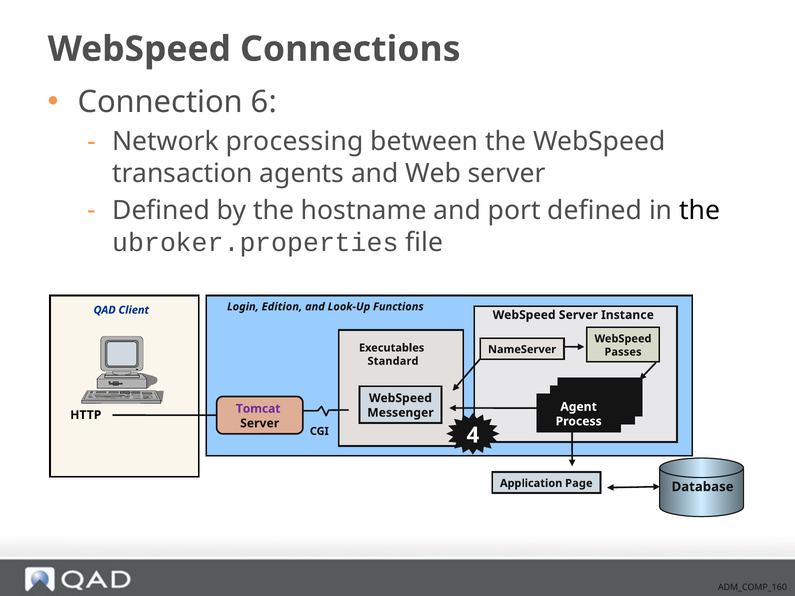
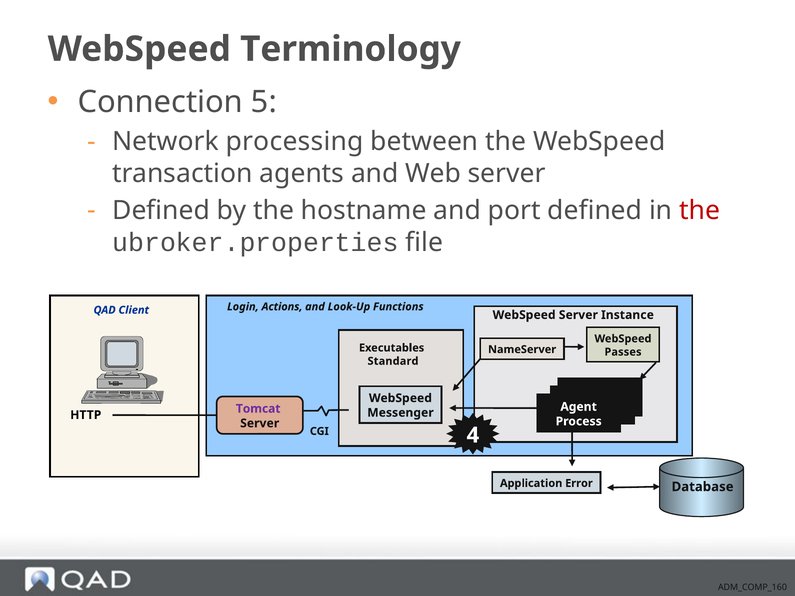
Connections: Connections -> Terminology (350, 49)
6: 6 -> 5 (264, 102)
the colour: black -> red (700, 211)
Edition: Edition -> Actions (282, 307)
Page: Page -> Error (579, 483)
